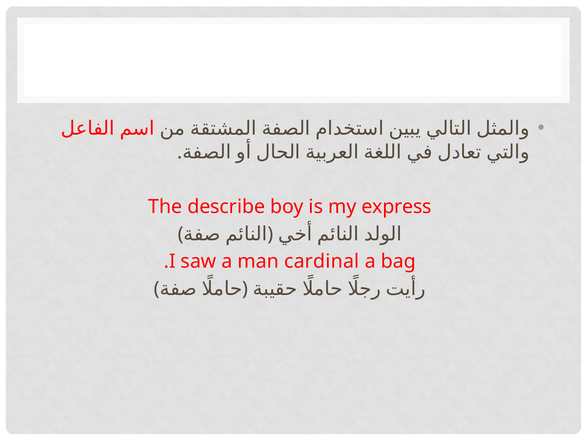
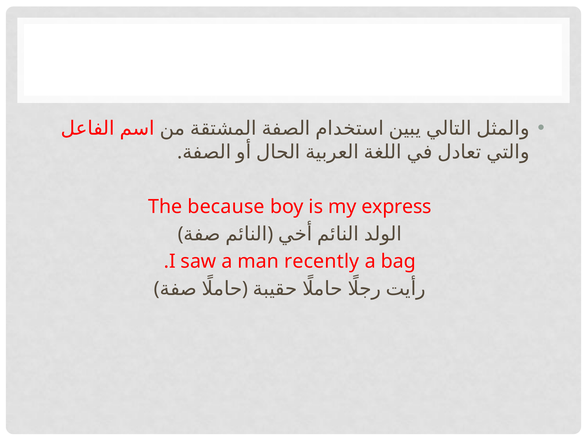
describe: describe -> because (226, 207)
cardinal: cardinal -> recently (322, 262)
